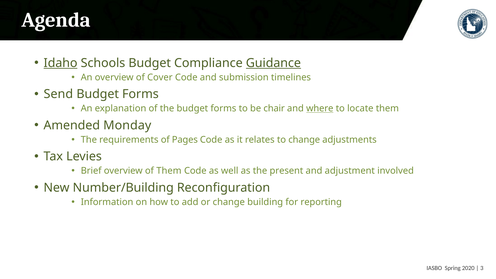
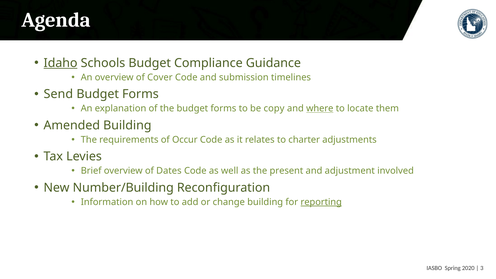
Guidance underline: present -> none (273, 63)
chair: chair -> copy (274, 109)
Amended Monday: Monday -> Building (127, 125)
Pages: Pages -> Occur (185, 140)
to change: change -> charter (304, 140)
of Them: Them -> Dates (169, 171)
reporting underline: none -> present (321, 202)
